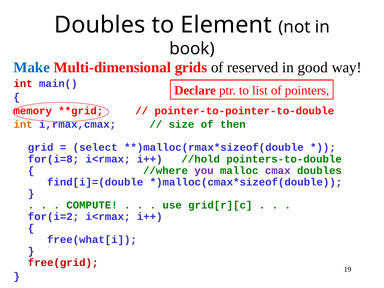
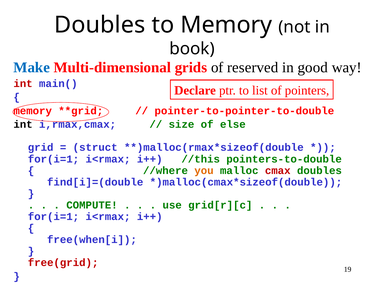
to Element: Element -> Memory (226, 25)
int colour: orange -> black (23, 124)
then: then -> else (233, 124)
select: select -> struct (95, 147)
for(i=8: for(i=8 -> for(i=1 (53, 159)
//hold: //hold -> //this (201, 159)
you colour: purple -> orange (204, 171)
cmax colour: purple -> red (278, 171)
for(i=2: for(i=2 -> for(i=1 (53, 217)
free(what[i: free(what[i -> free(when[i (92, 240)
